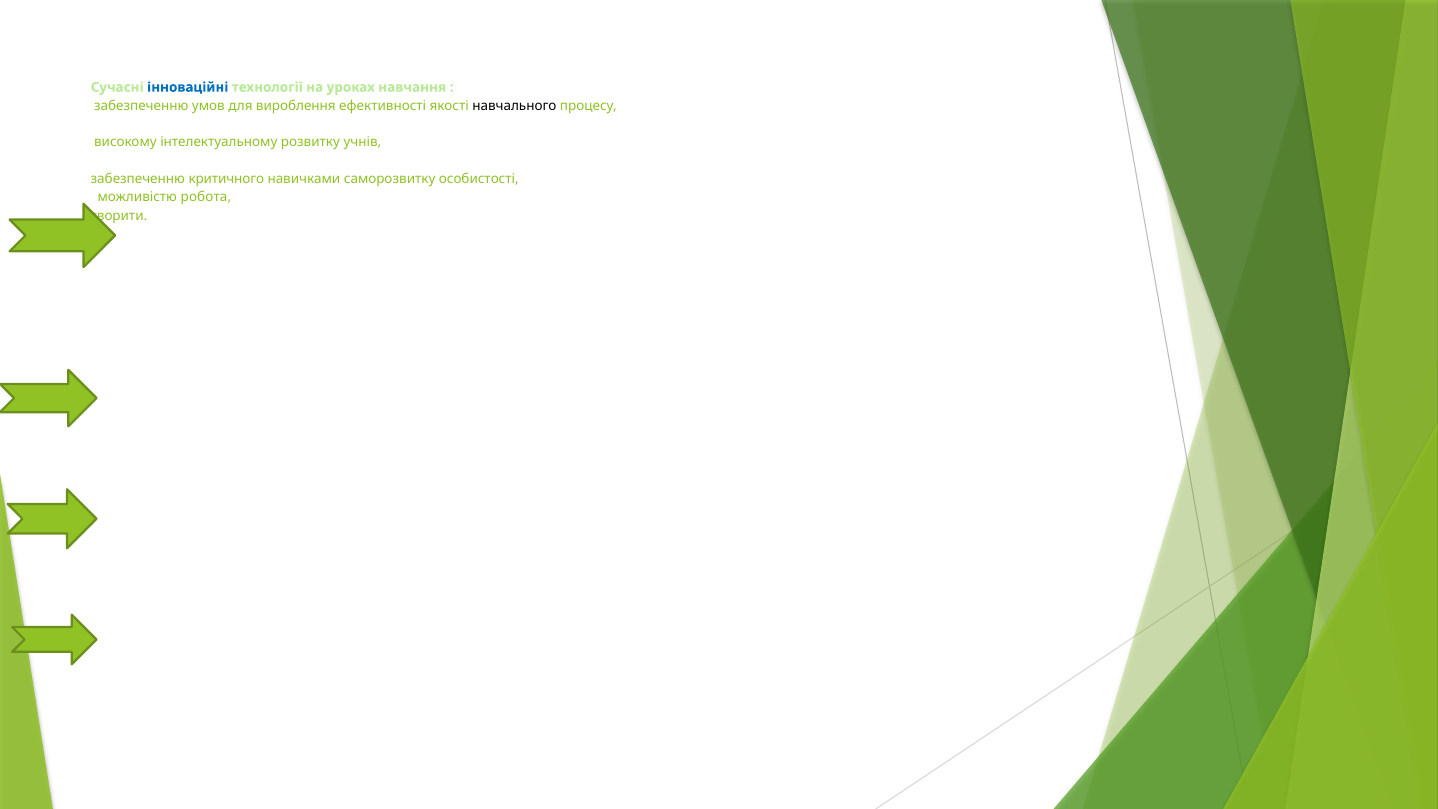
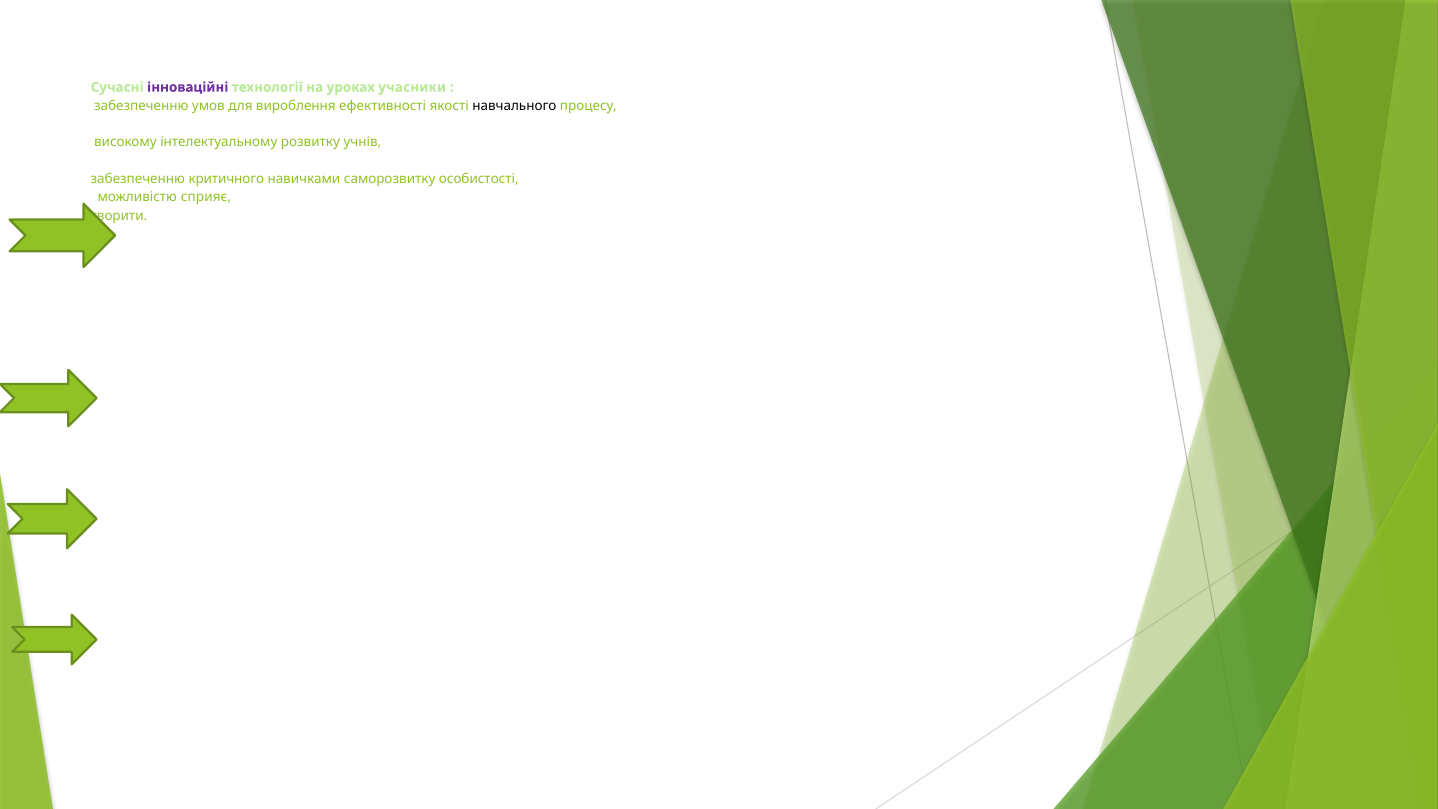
інноваційні colour: blue -> purple (188, 87)
навчання: навчання -> учасники (412, 87)
робота: робота -> сприяє (206, 197)
